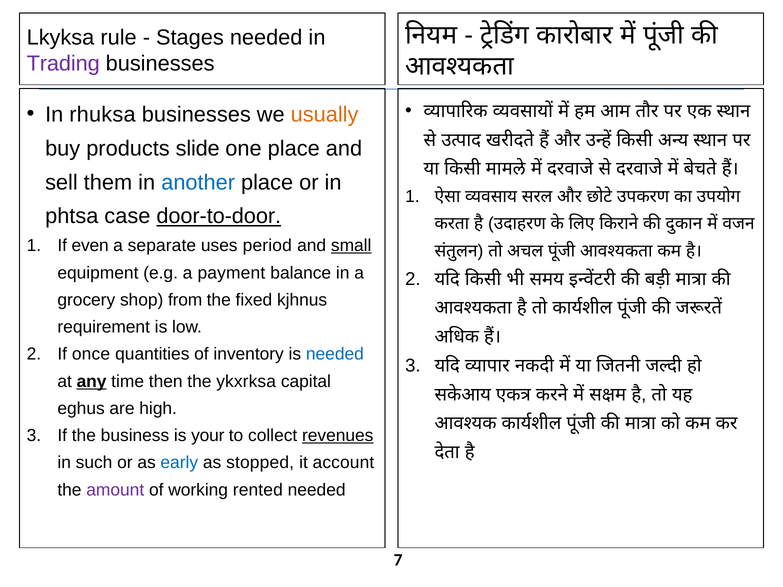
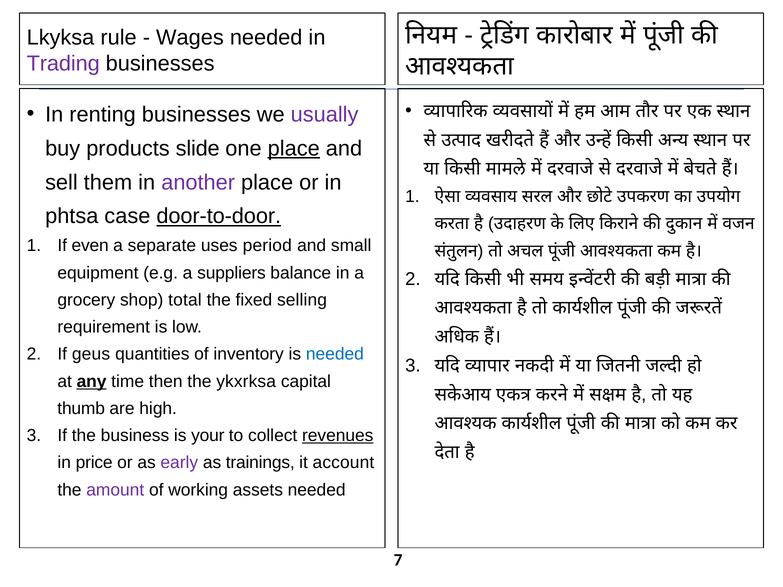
Stages: Stages -> Wages (190, 37)
rhuksa: rhuksa -> renting (103, 115)
usually colour: orange -> purple (325, 115)
place underline: none -> present (294, 149)
another colour: blue -> purple (198, 182)
small underline: present -> none (351, 246)
payment: payment -> suppliers (232, 273)
from: from -> total (185, 300)
kjhnus: kjhnus -> selling (302, 300)
once: once -> geus (91, 354)
eghus: eghus -> thumb (81, 409)
such: such -> price (94, 463)
early colour: blue -> purple (179, 463)
stopped: stopped -> trainings (260, 463)
rented: rented -> assets (258, 490)
